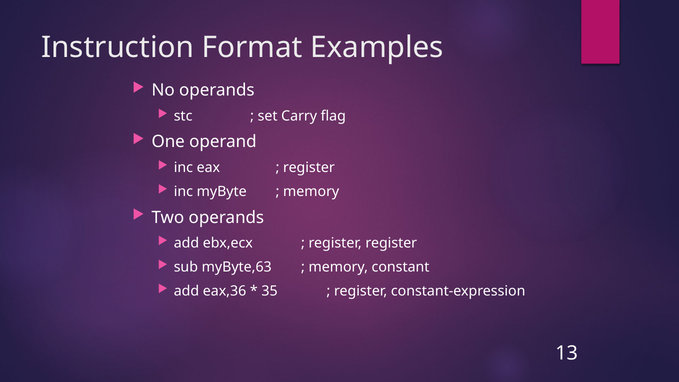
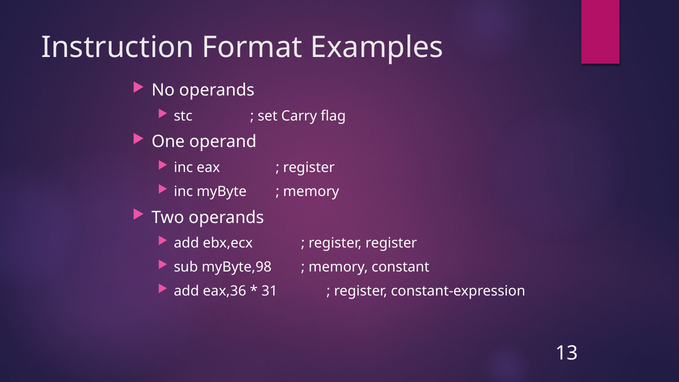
myByte,63: myByte,63 -> myByte,98 (237, 267)
35: 35 -> 31 (270, 291)
